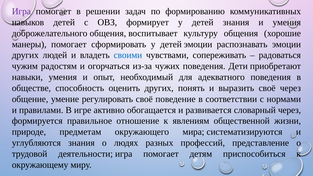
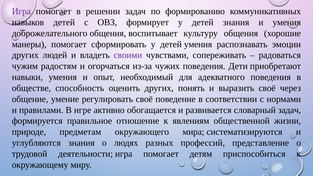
детей эмоции: эмоции -> умения (198, 44)
своими colour: blue -> purple (128, 55)
словарный через: через -> задач (290, 110)
